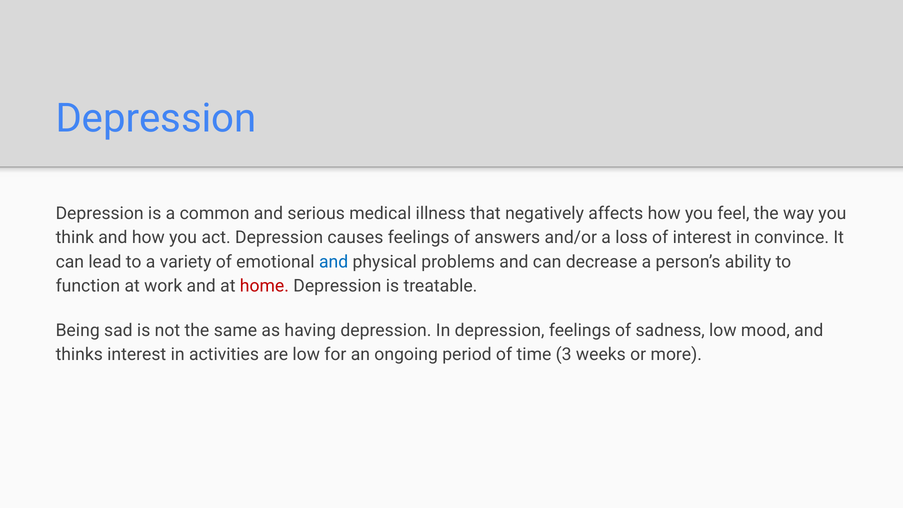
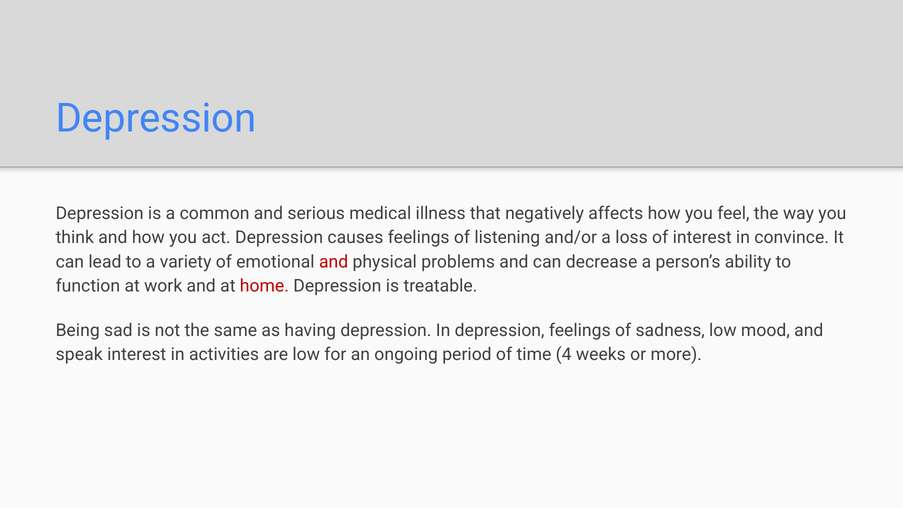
answers: answers -> listening (507, 238)
and colour: blue -> red (334, 262)
thinks: thinks -> speak (79, 355)
3: 3 -> 4 (564, 355)
